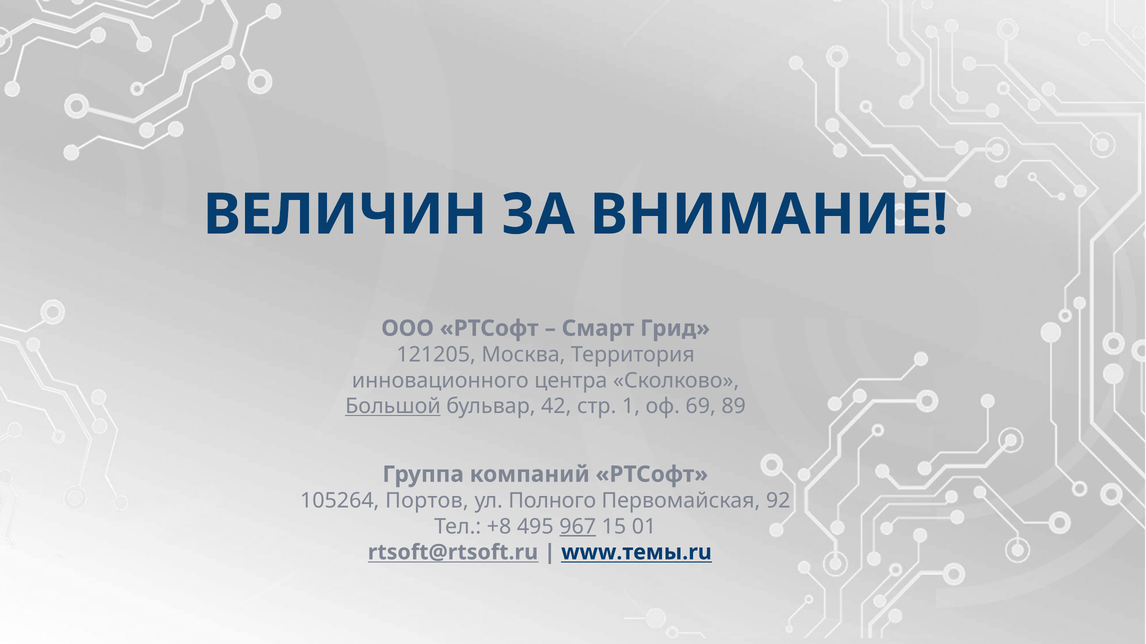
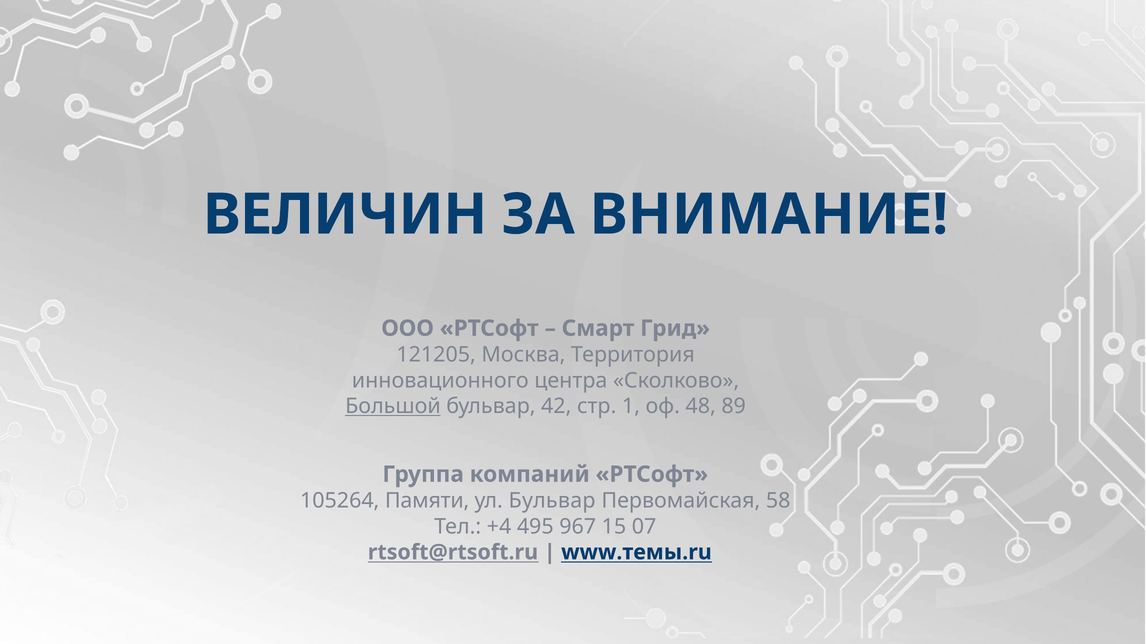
69: 69 -> 48 (701, 407)
Портов: Портов -> Памяти (427, 501)
ул Полного: Полного -> Бульвар (552, 501)
92: 92 -> 58 (778, 501)
+8: +8 -> +4 (499, 527)
967 underline: present -> none (578, 527)
01: 01 -> 07 (644, 527)
